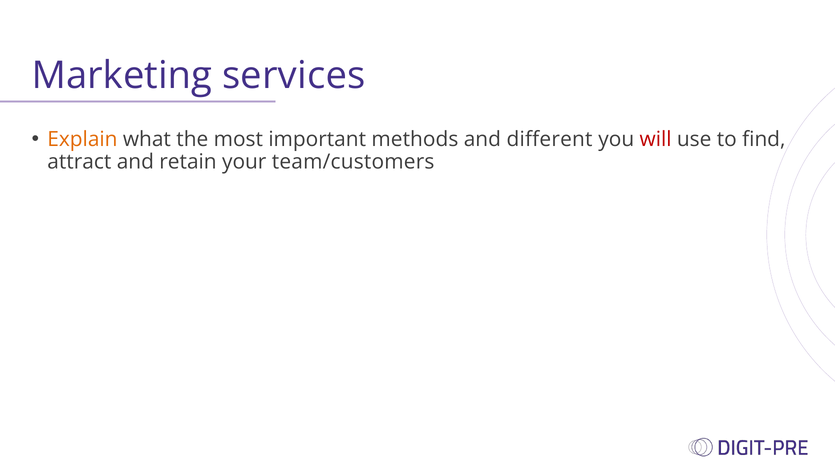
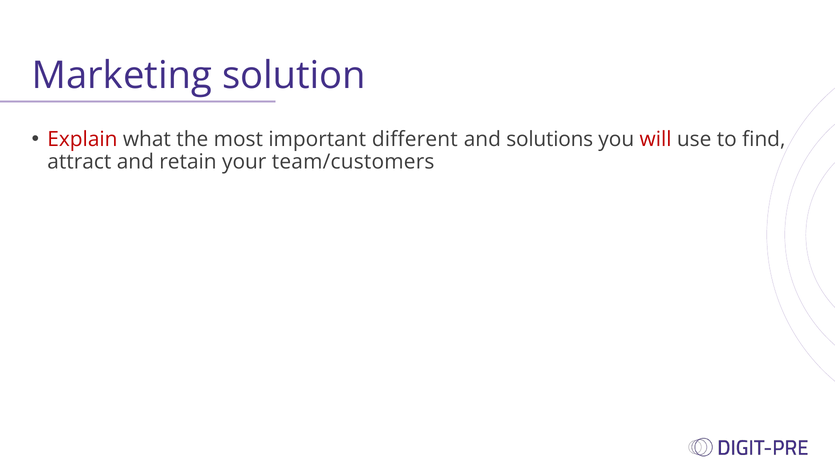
services: services -> solution (294, 75)
Explain colour: orange -> red (82, 139)
methods: methods -> different (415, 139)
different: different -> solutions (550, 139)
